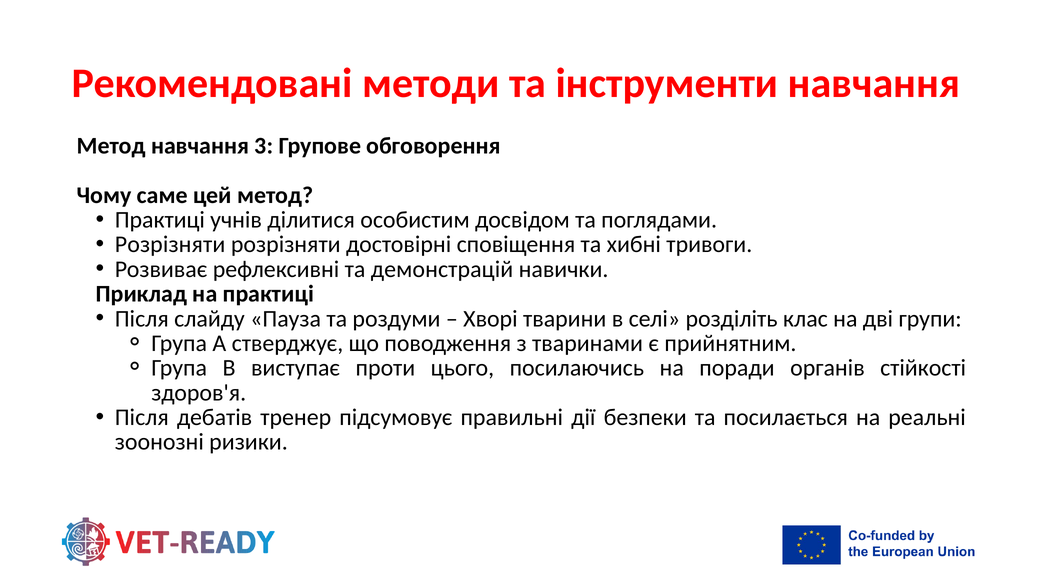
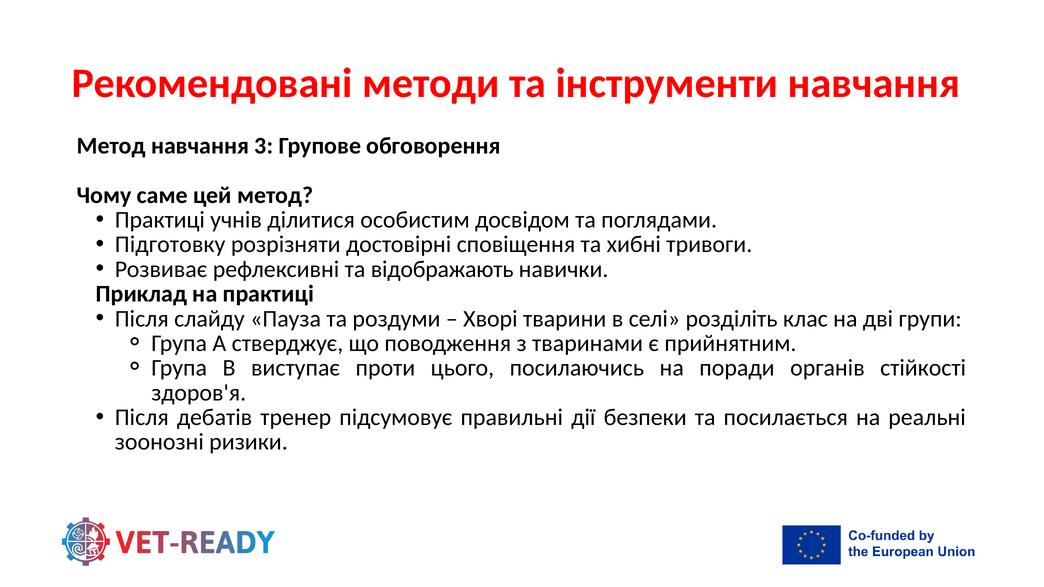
Розрізняти: Розрізняти -> Підготовку (170, 245)
демонстрацій: демонстрацій -> відображають (442, 269)
